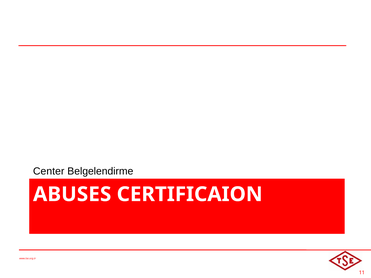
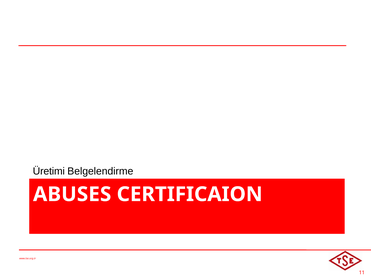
Center: Center -> Üretimi (49, 171)
